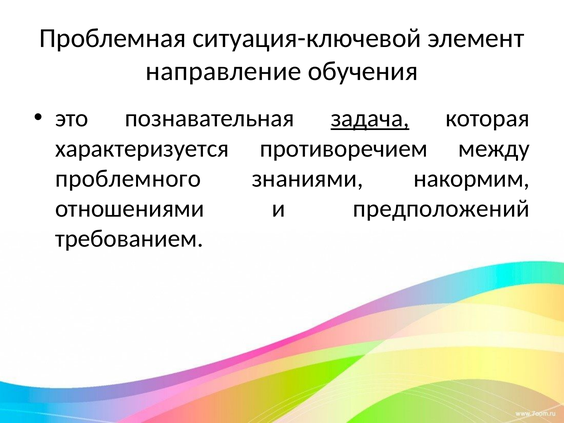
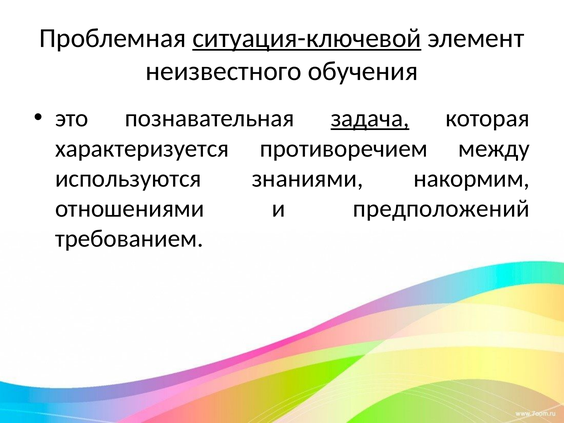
ситуация-ключевой underline: none -> present (307, 38)
направление: направление -> неизвестного (224, 71)
проблемного: проблемного -> используются (128, 178)
